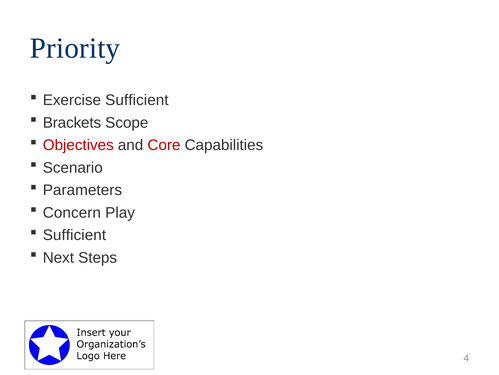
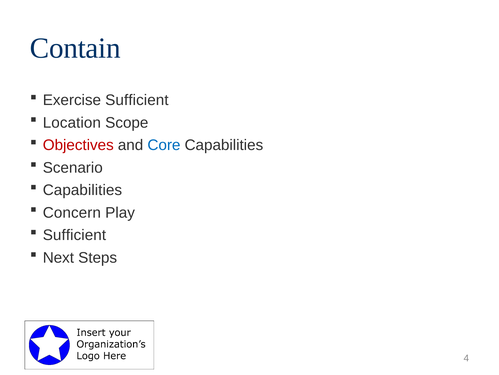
Priority: Priority -> Contain (75, 48)
Brackets: Brackets -> Location (72, 122)
Core colour: red -> blue (164, 145)
Parameters: Parameters -> Capabilities (82, 190)
